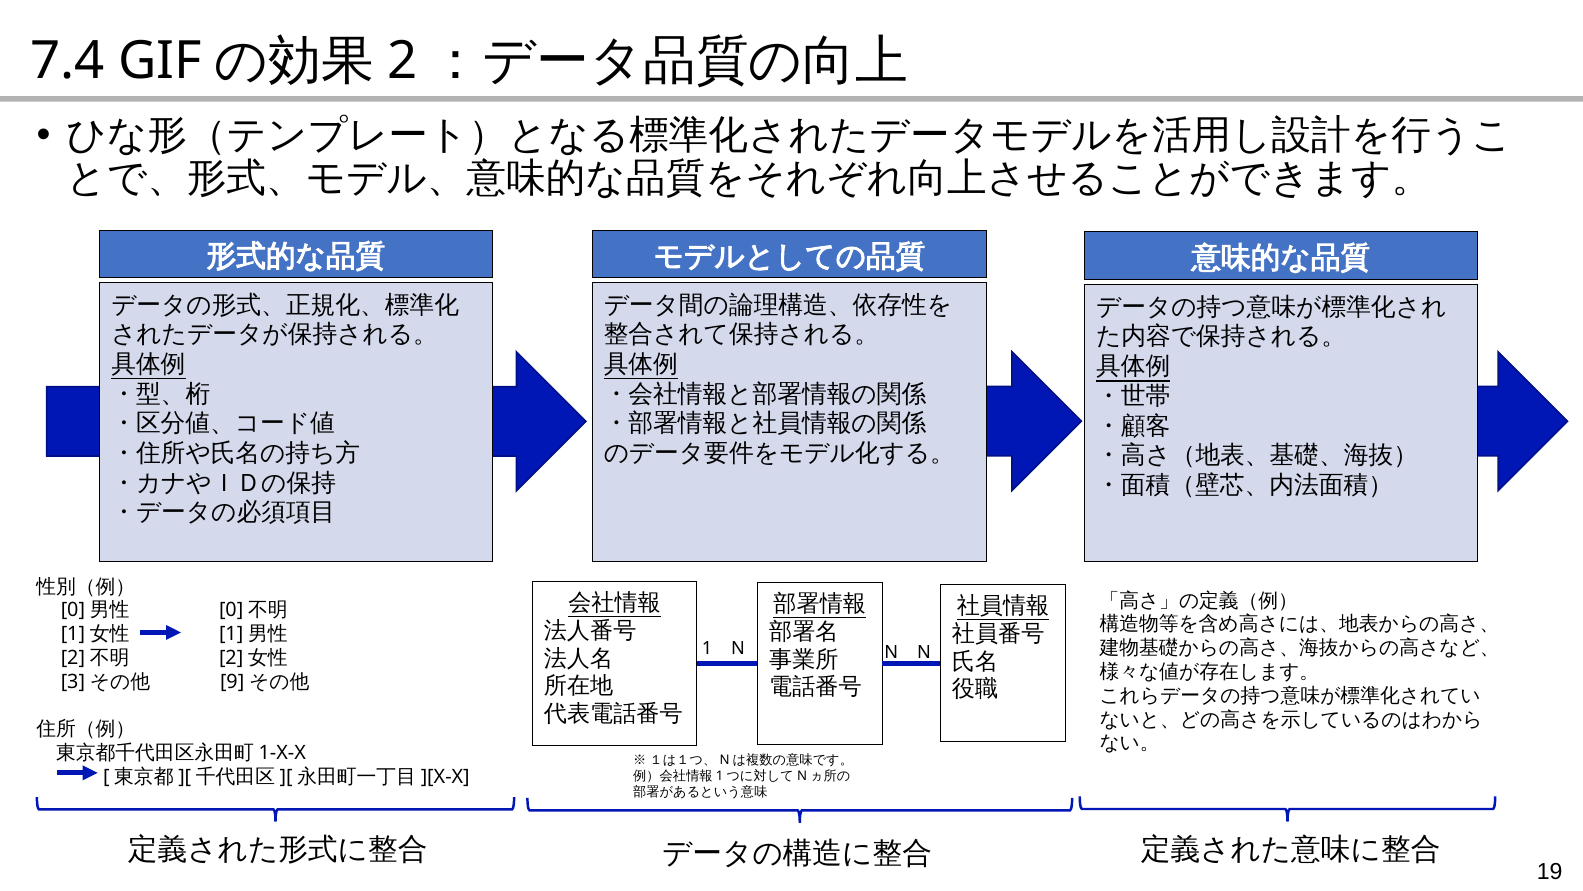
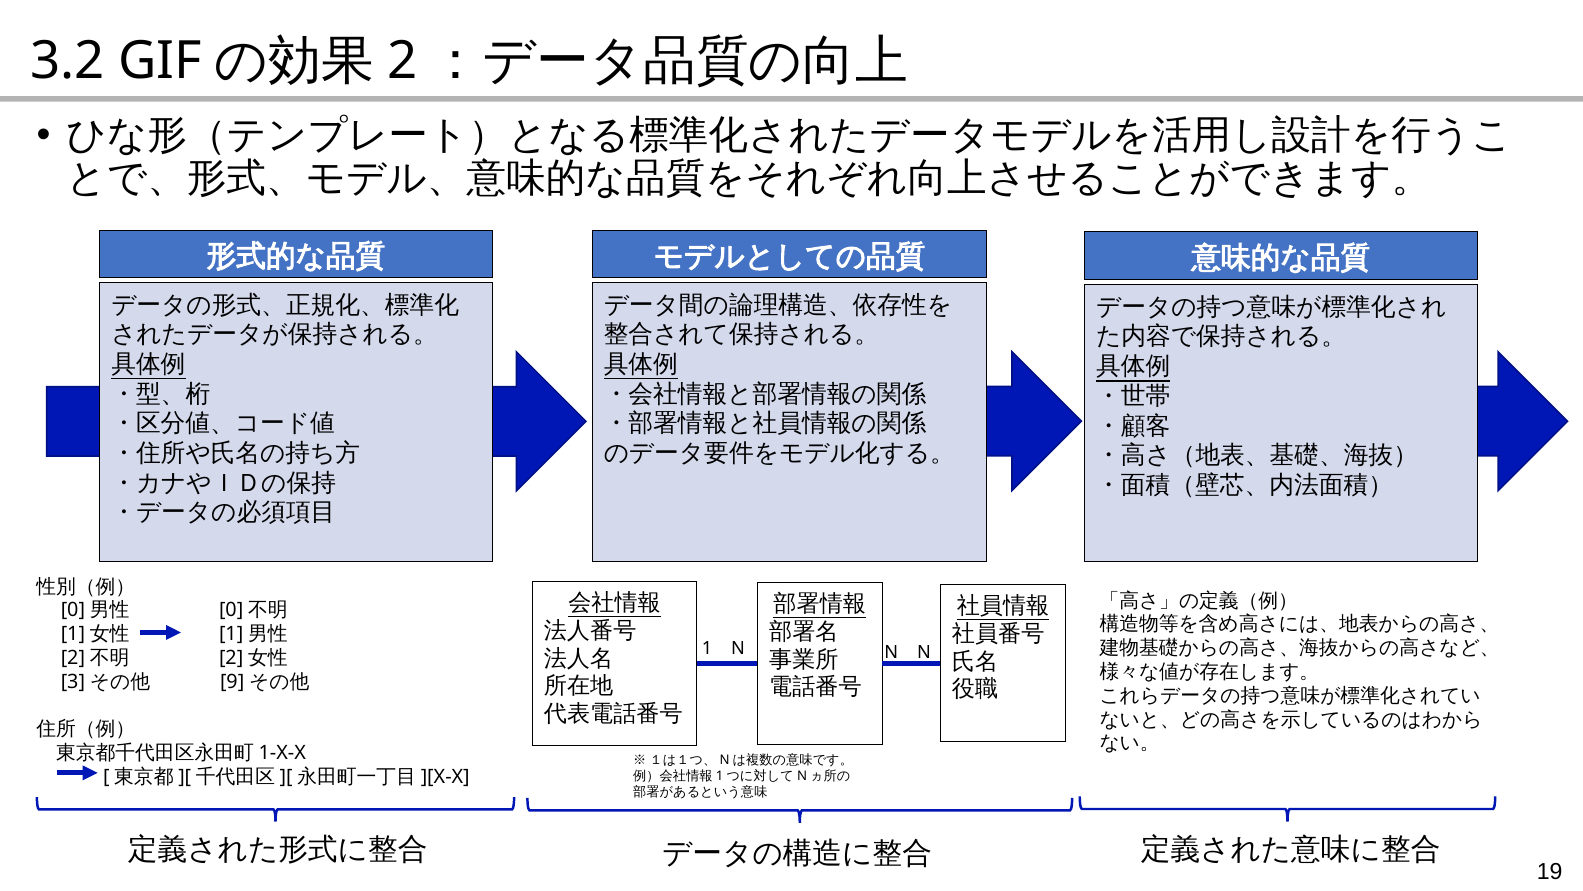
7.4: 7.4 -> 3.2 (67, 61)
